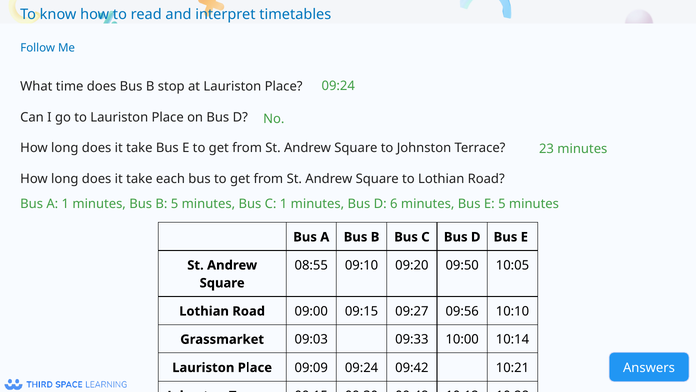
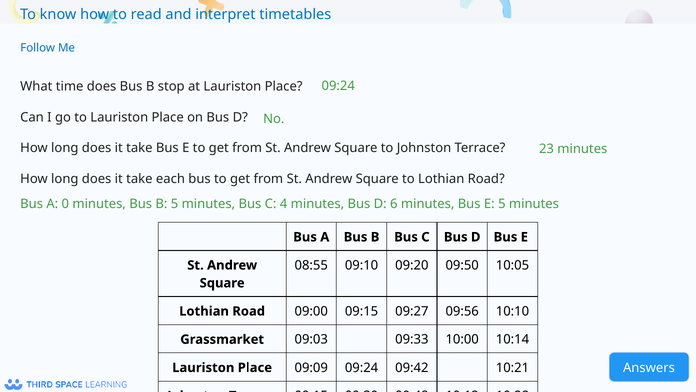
A 1: 1 -> 0 (65, 204)
C 1: 1 -> 4 (284, 204)
